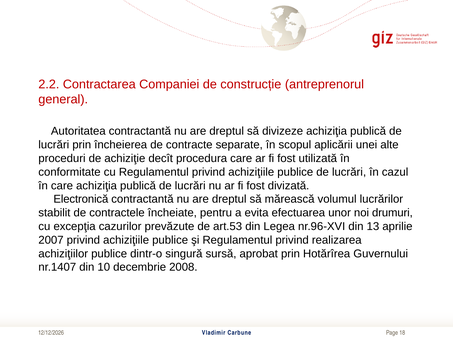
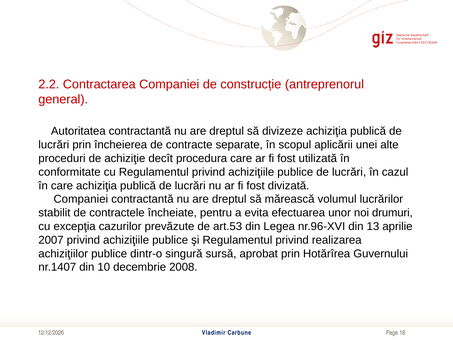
Electronică: Electronică -> Companiei (81, 199)
